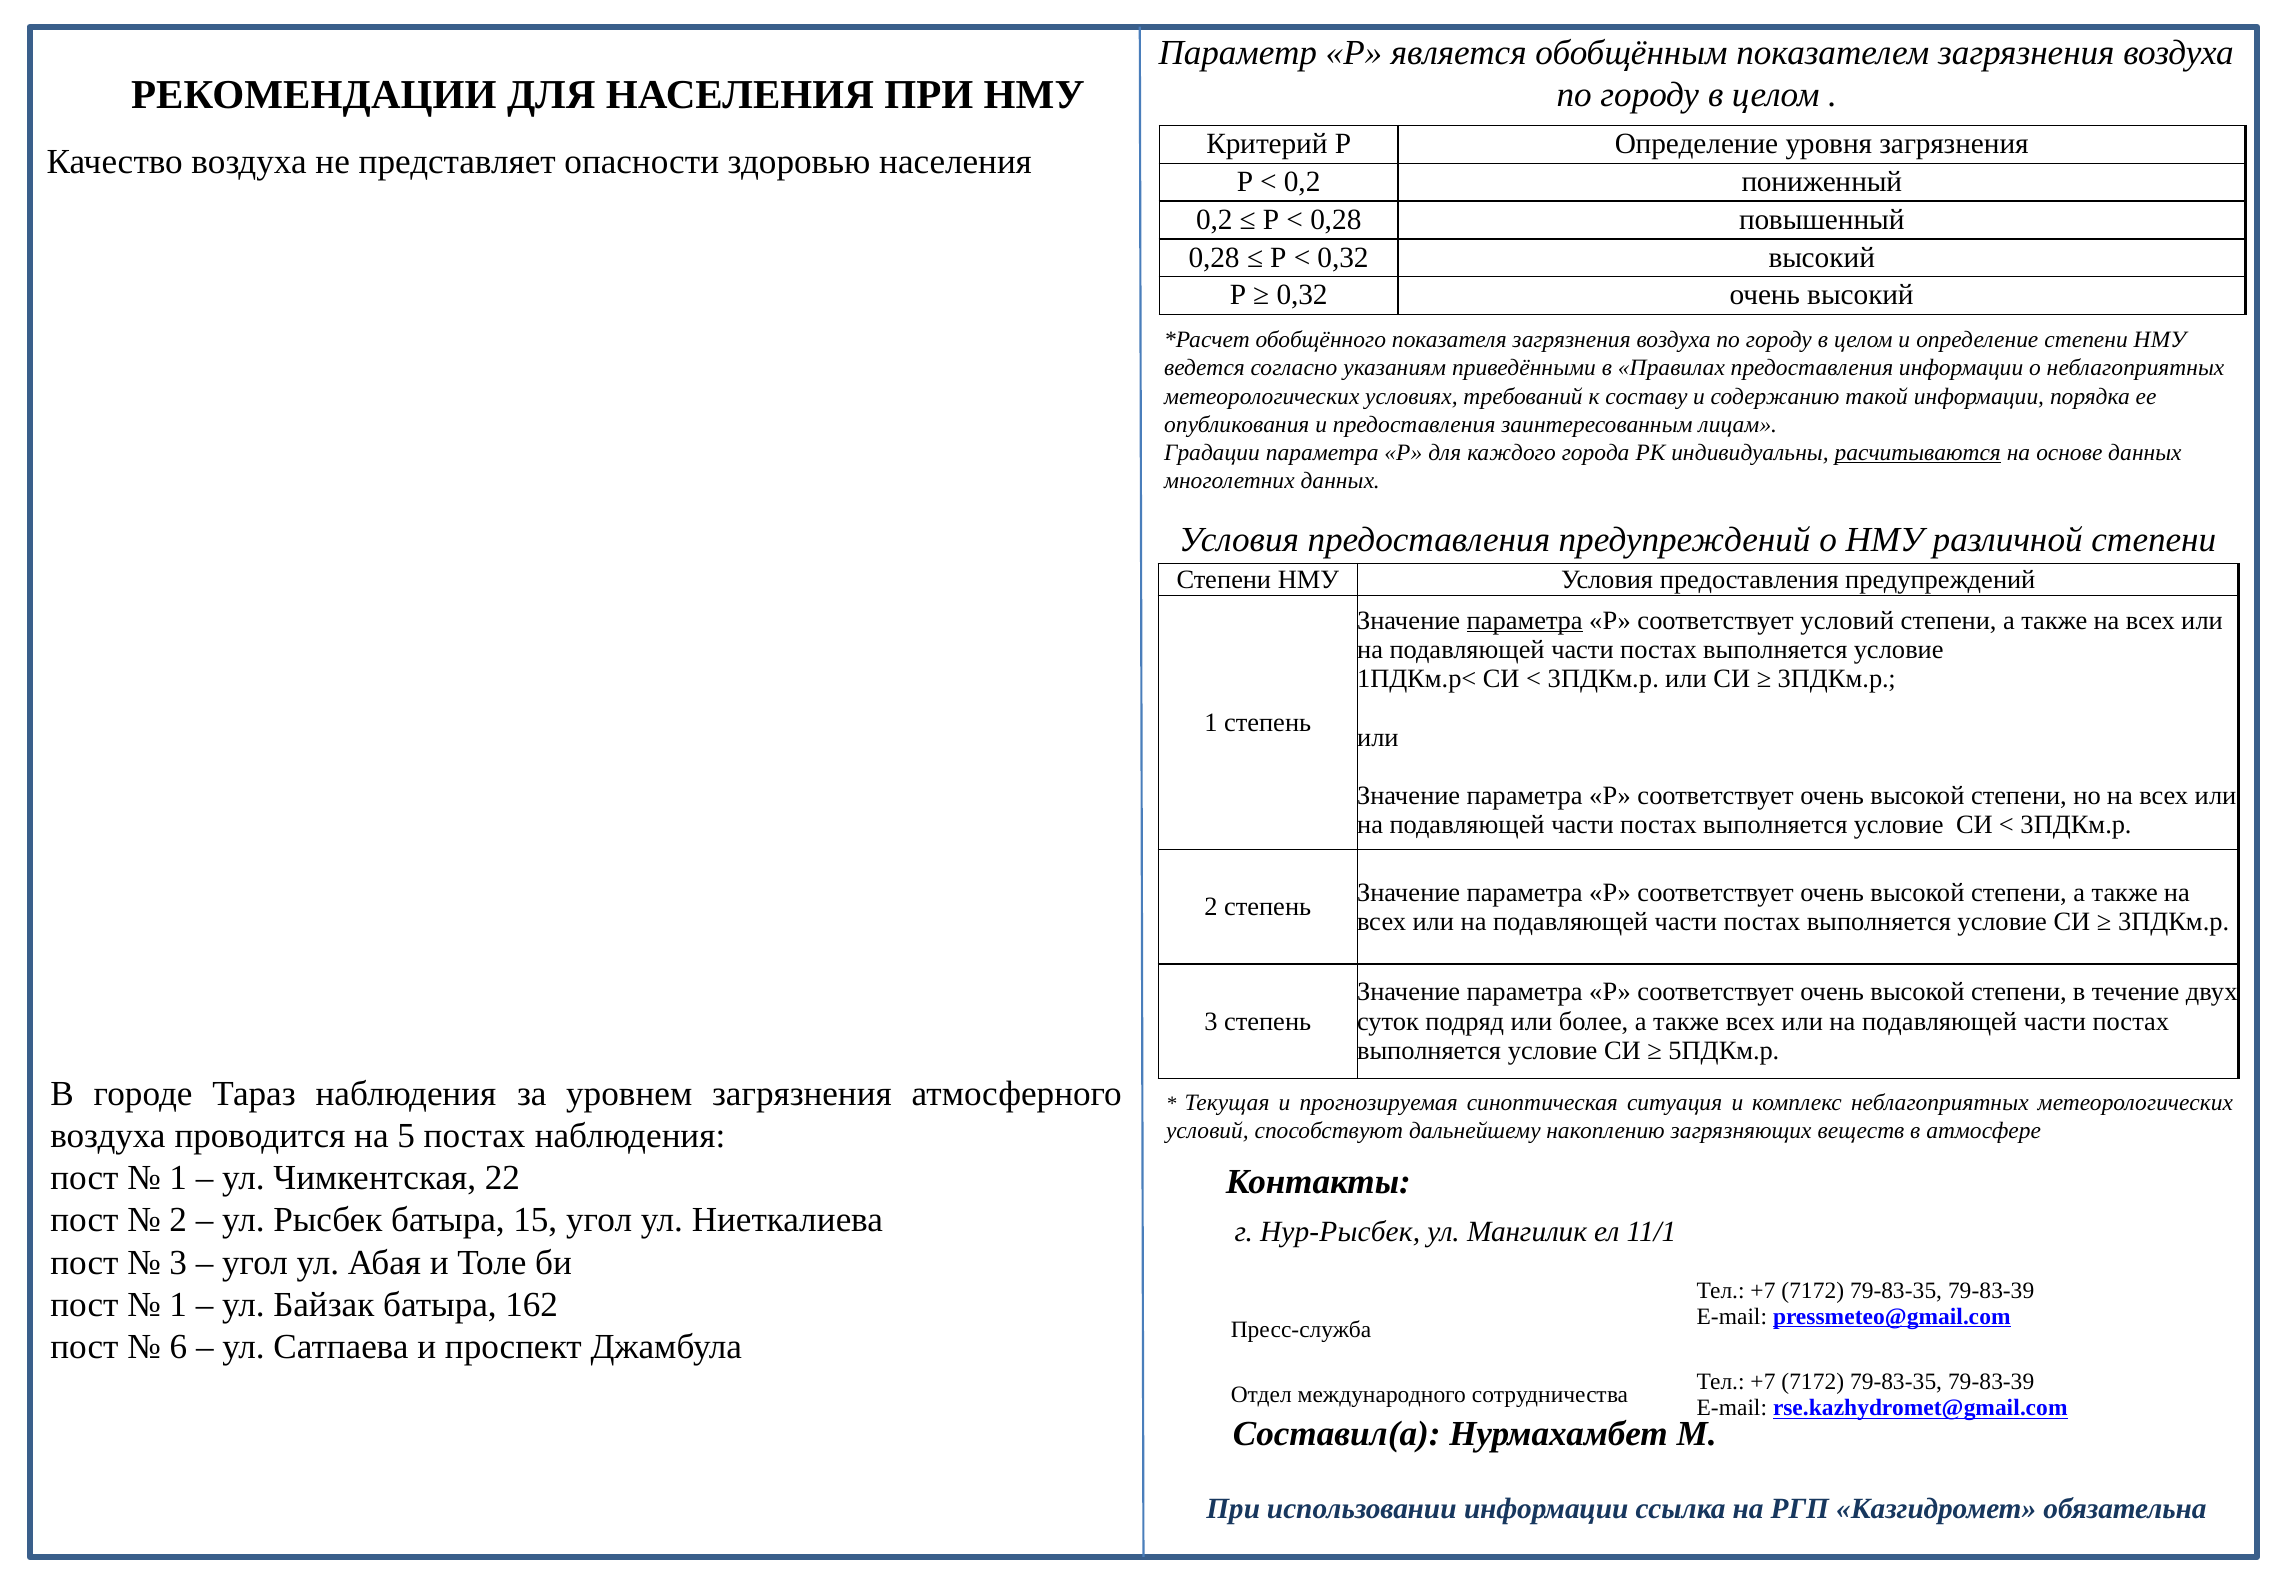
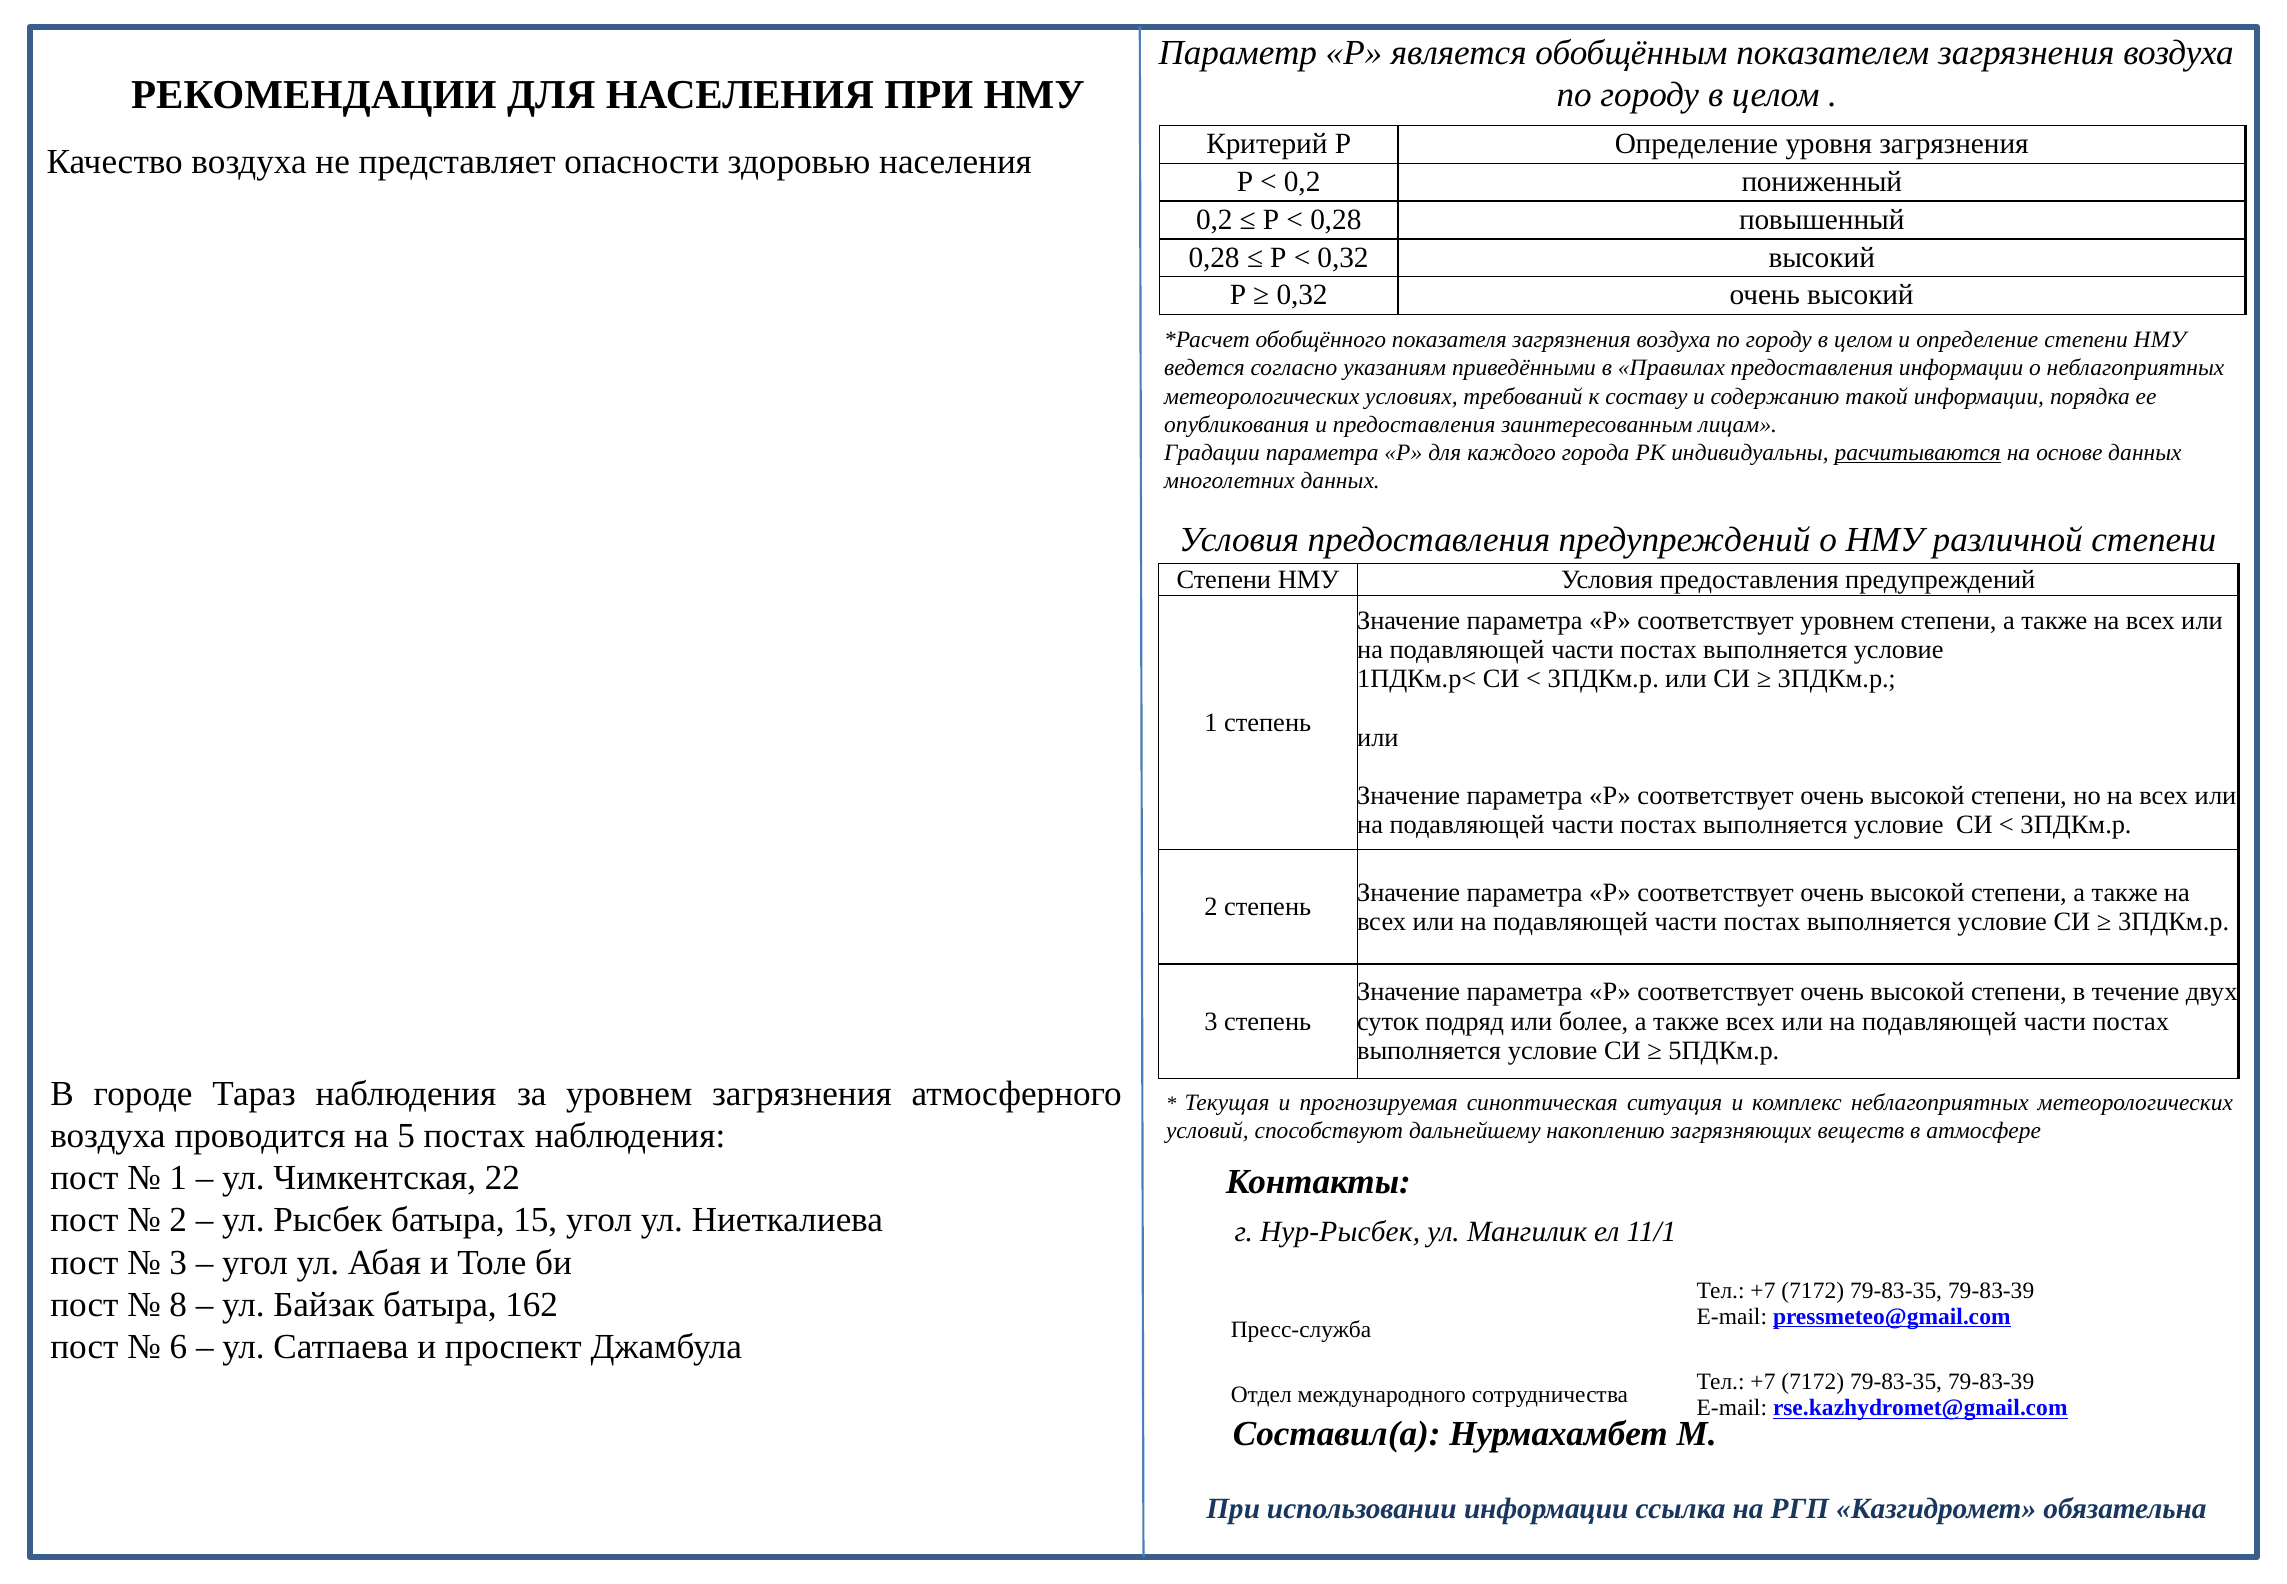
параметра underline: present -> none (1525, 620)
соответствует условий: условий -> уровнем (1847, 620)
1: 1 -> 8 (178, 1304)
